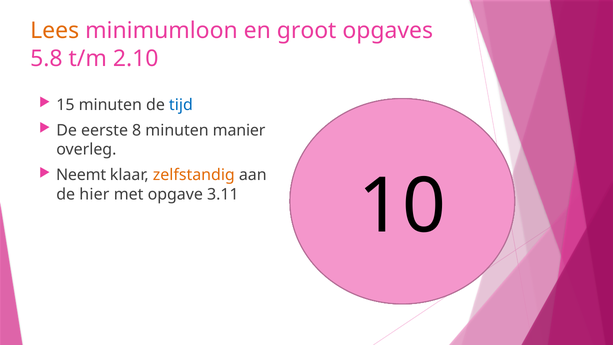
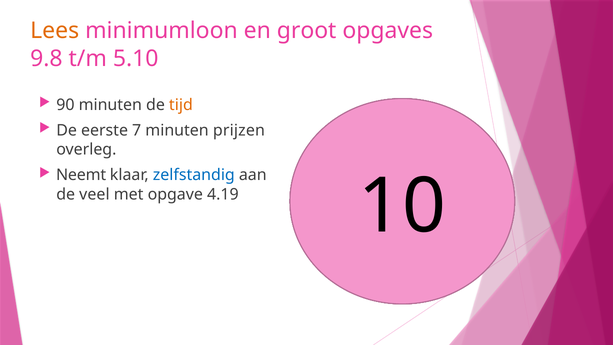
5.8: 5.8 -> 9.8 (46, 58)
2.10: 2.10 -> 5.10 (136, 58)
15: 15 -> 90 (65, 105)
tijd colour: blue -> orange (181, 105)
8: 8 -> 7 (137, 130)
manier: manier -> prijzen (239, 130)
zelfstandig colour: orange -> blue (194, 175)
hier: hier -> veel (94, 194)
3.11: 3.11 -> 4.19 (223, 194)
